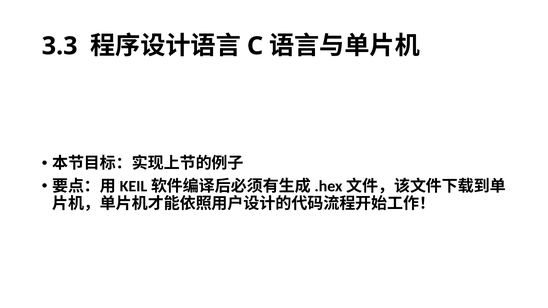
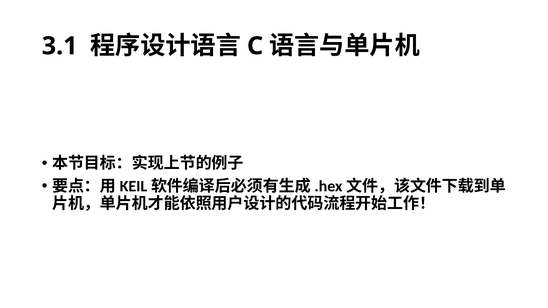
3.3: 3.3 -> 3.1 (60, 46)
